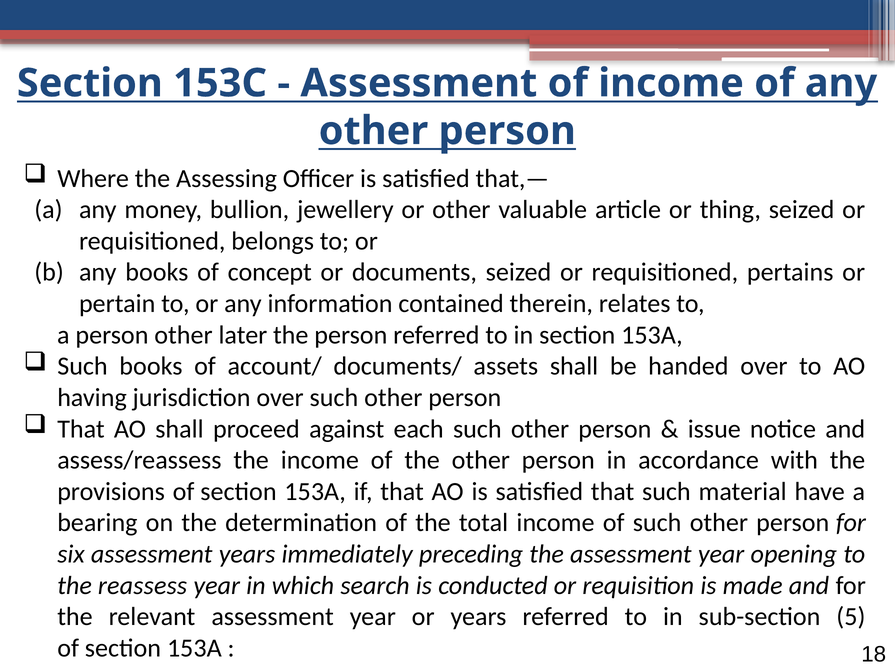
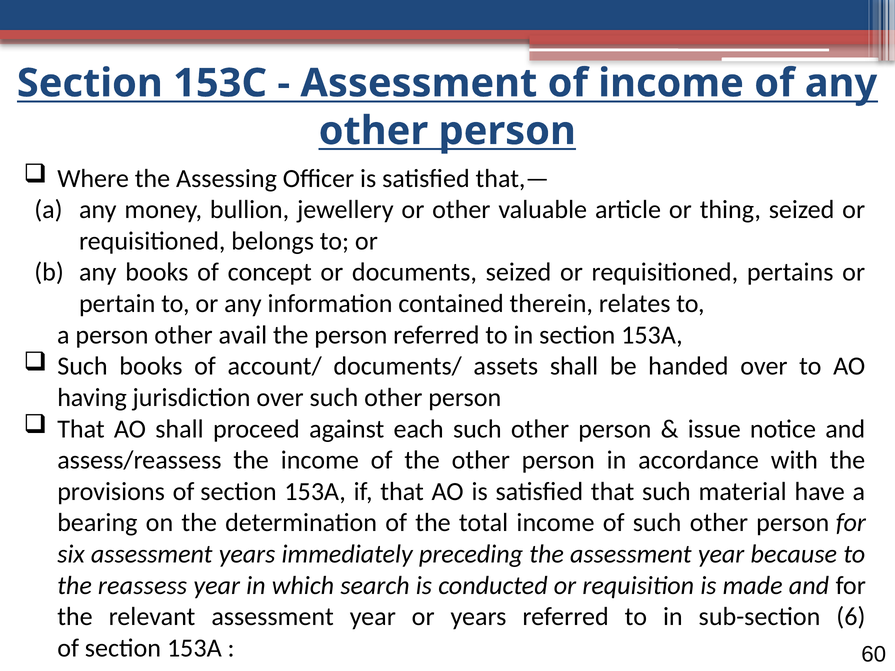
later: later -> avail (243, 335)
opening: opening -> because (794, 554)
5: 5 -> 6 (851, 617)
18: 18 -> 60 (874, 655)
